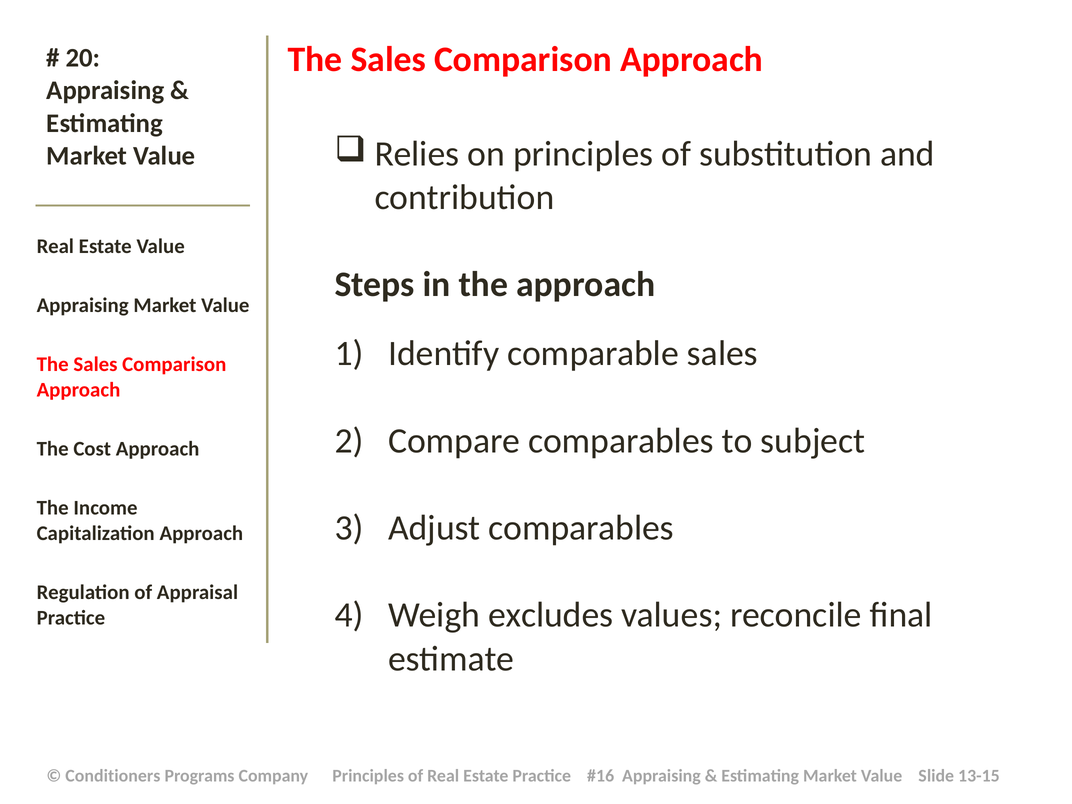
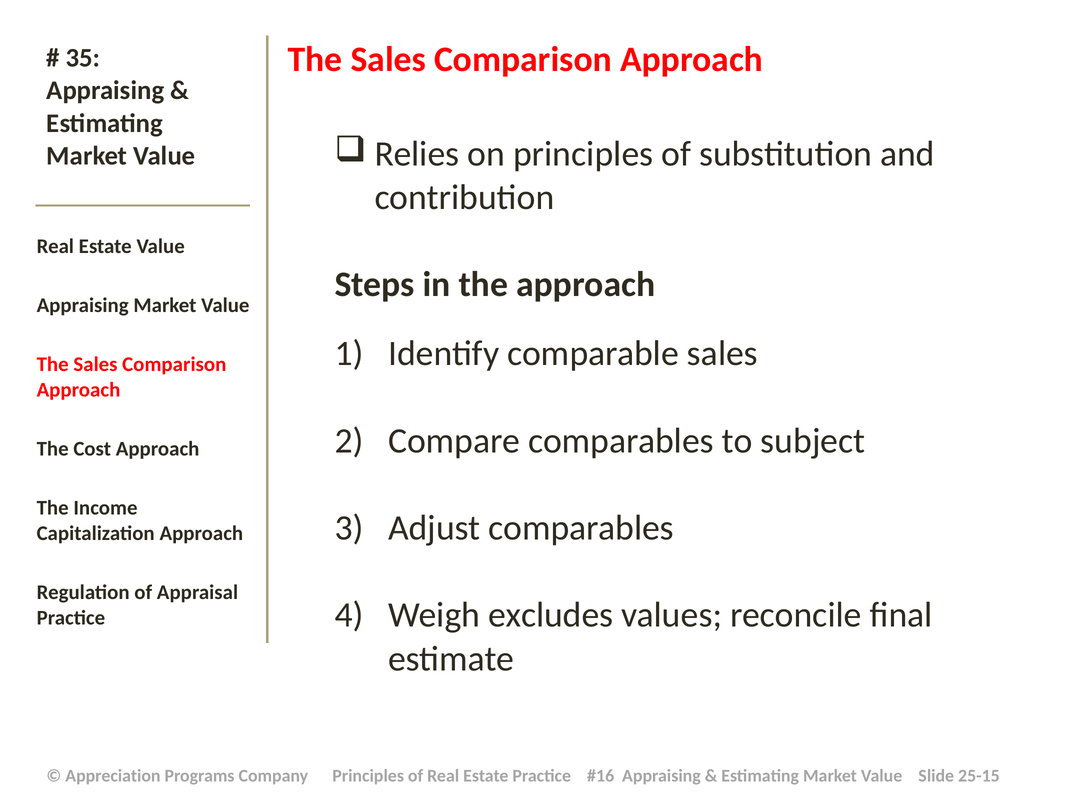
20: 20 -> 35 (83, 58)
Conditioners: Conditioners -> Appreciation (113, 776)
13-15: 13-15 -> 25-15 (979, 776)
